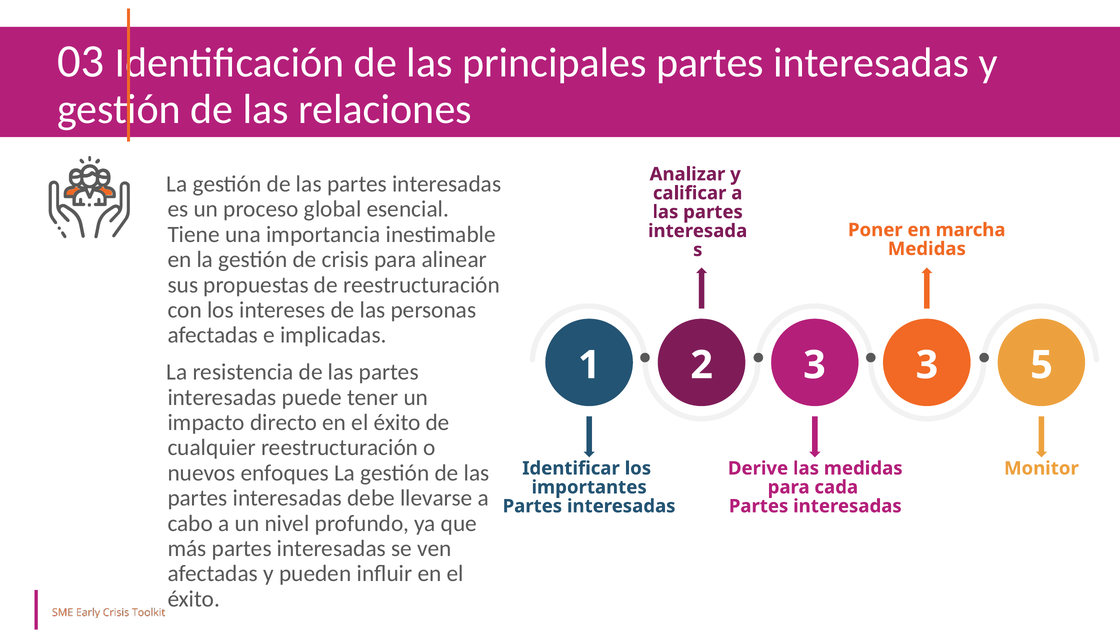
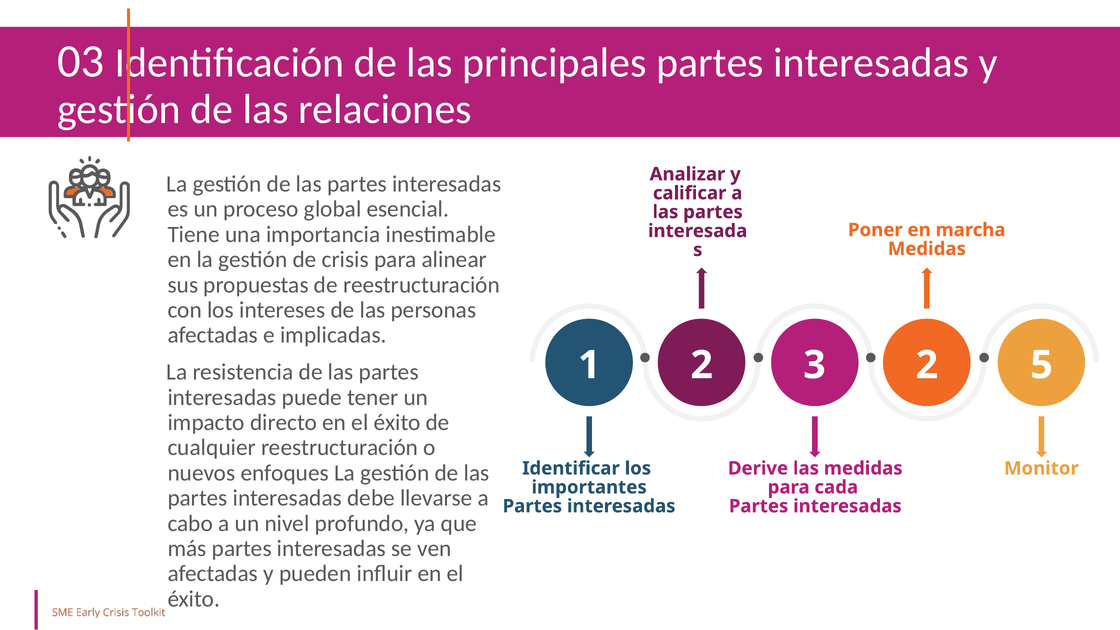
3 3: 3 -> 2 (927, 365)
